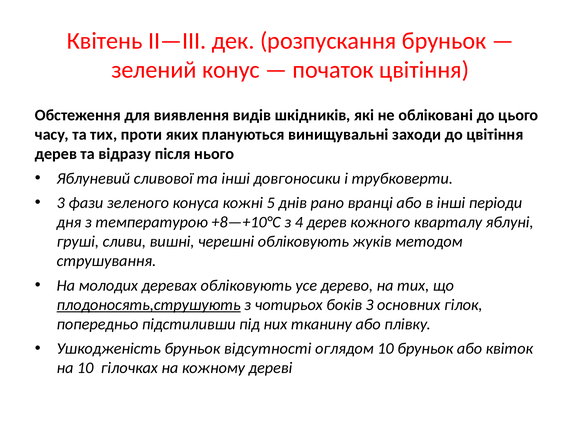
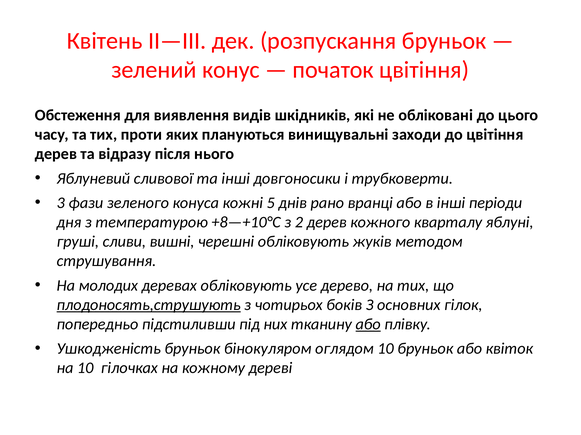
4: 4 -> 2 (299, 223)
або underline: none -> present (368, 325)
відсутності: відсутності -> бінокуляром (268, 349)
